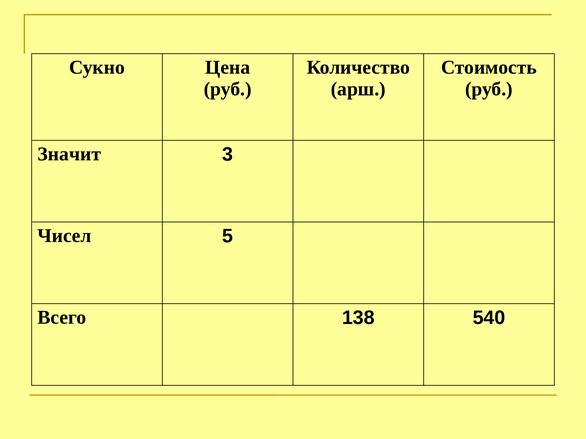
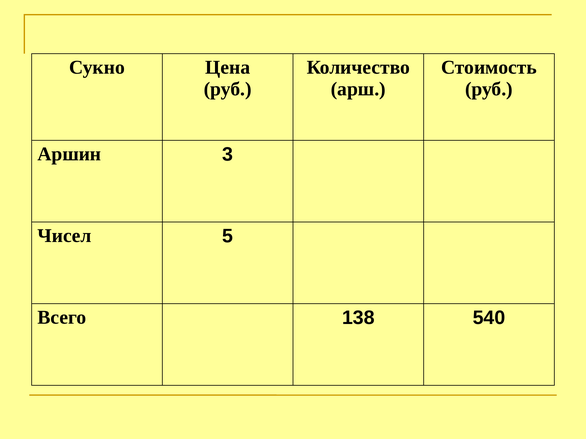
Значит: Значит -> Аршин (69, 154)
